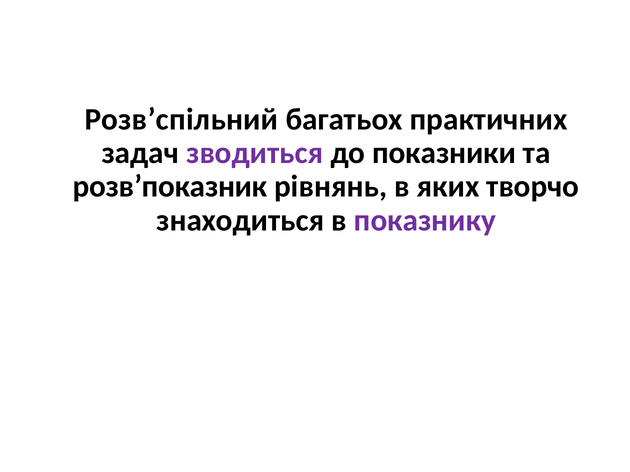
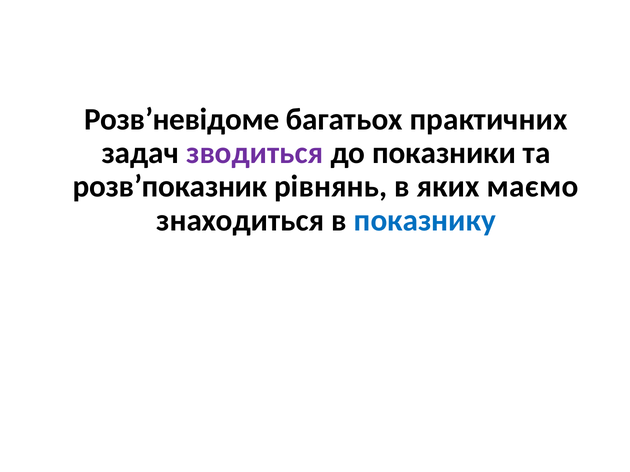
Розв’спільний: Розв’спільний -> Розв’невідоме (182, 119)
творчо: творчо -> маємо (533, 187)
показнику colour: purple -> blue (425, 221)
